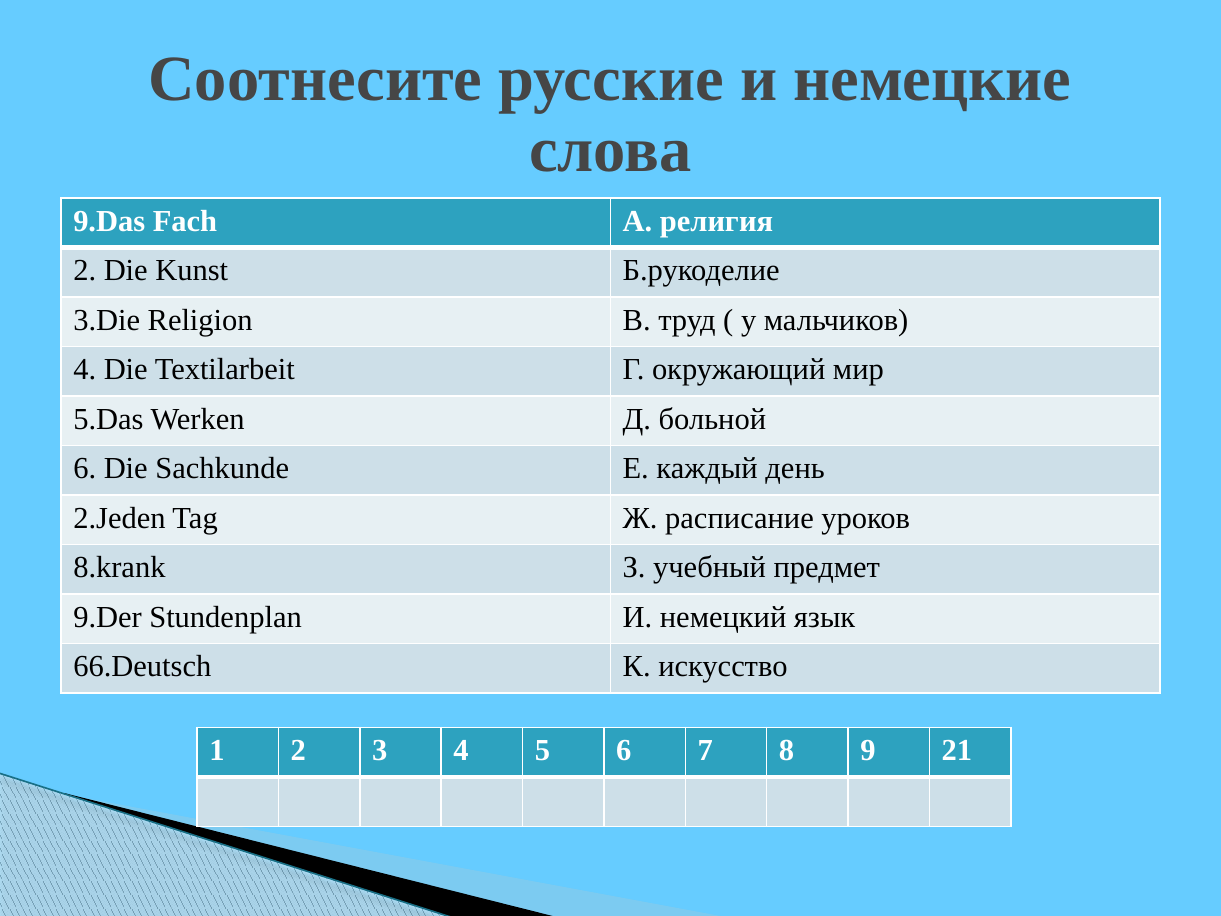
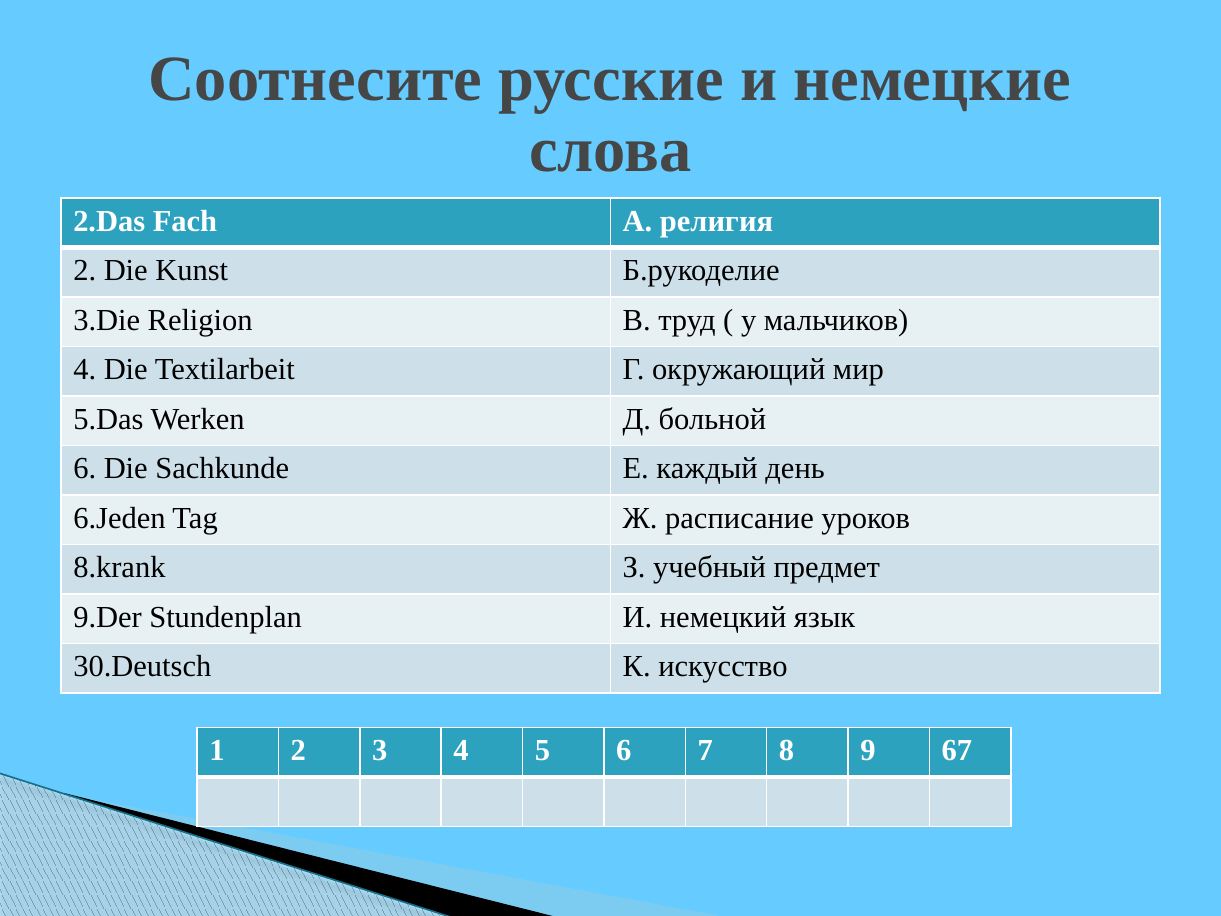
9.Das: 9.Das -> 2.Das (109, 221)
2.Jeden: 2.Jeden -> 6.Jeden (119, 518)
66.Deutsch: 66.Deutsch -> 30.Deutsch (142, 667)
21: 21 -> 67 (957, 750)
